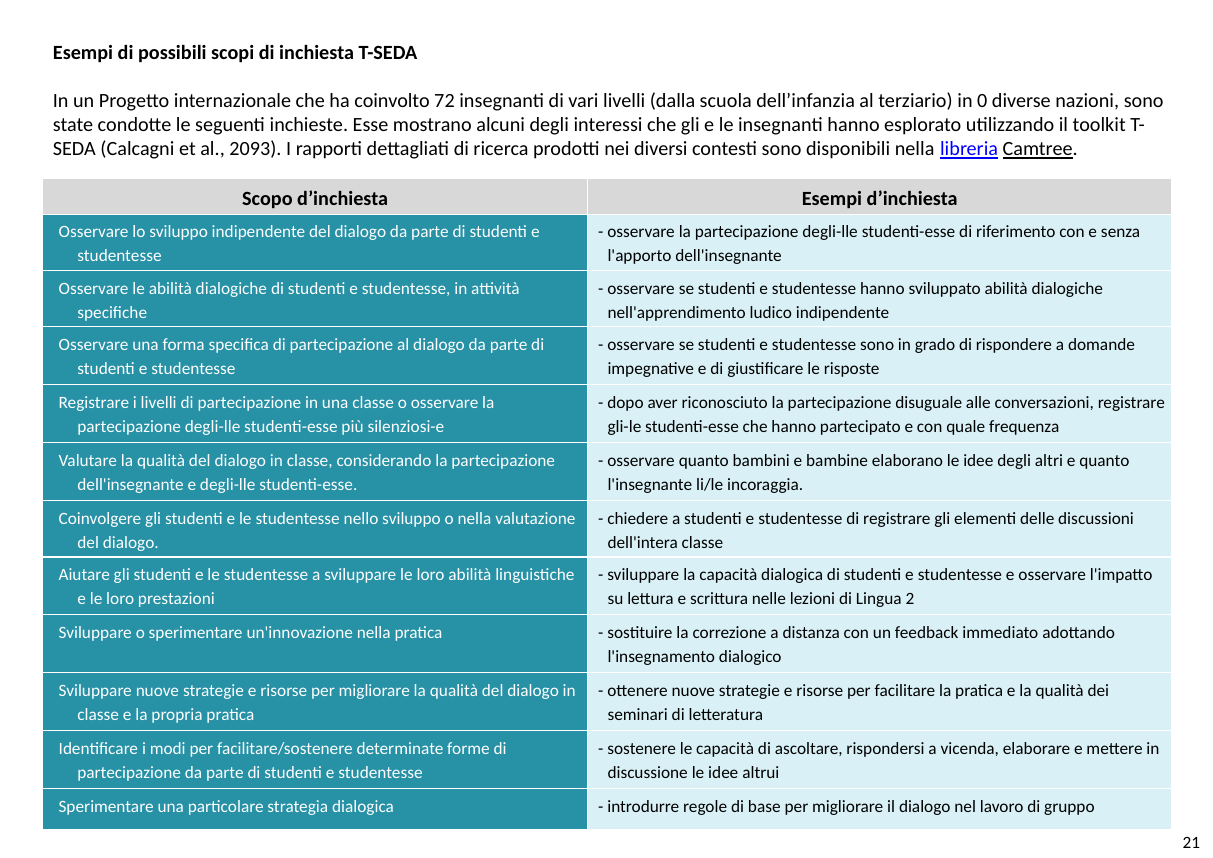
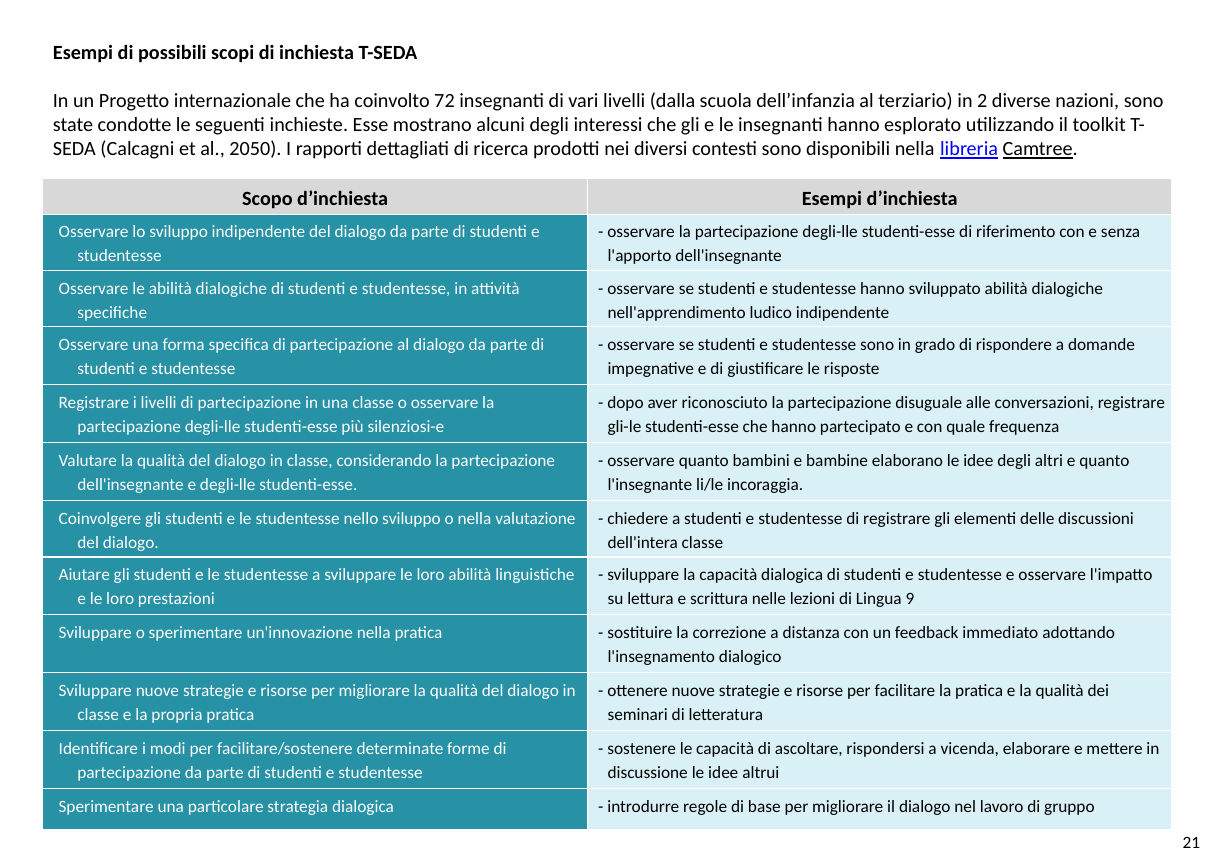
0: 0 -> 2 (982, 101)
2093: 2093 -> 2050 (255, 149)
2: 2 -> 9 (910, 599)
